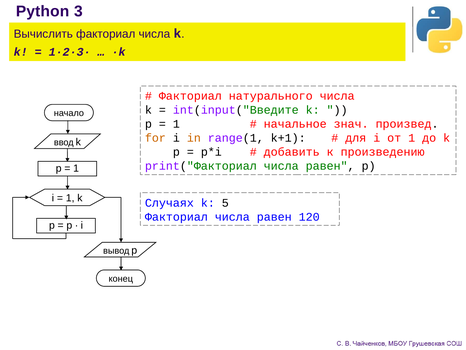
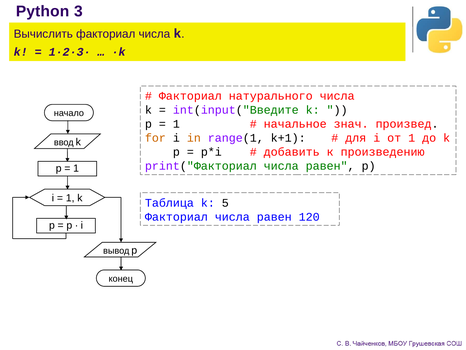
Случаях: Случаях -> Таблица (169, 203)
